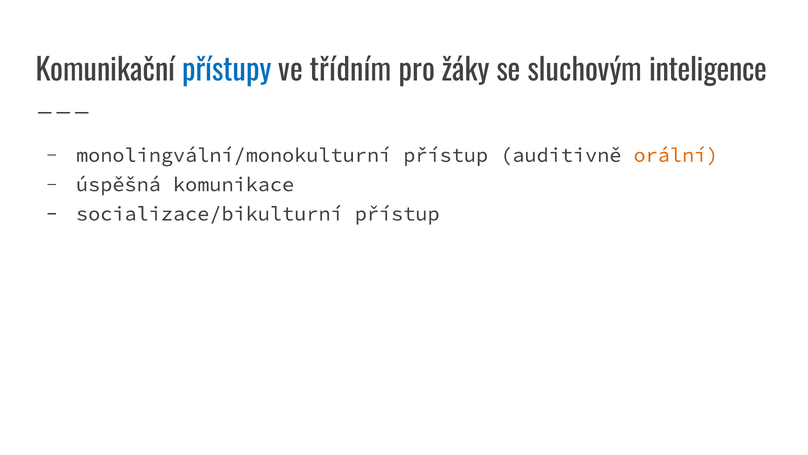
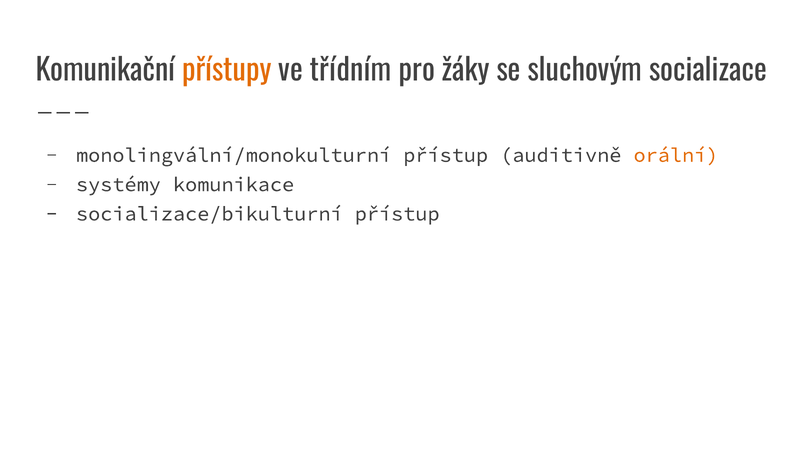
přístupy colour: blue -> orange (227, 71)
inteligence: inteligence -> socializace (708, 71)
úspěšná: úspěšná -> systémy (118, 184)
